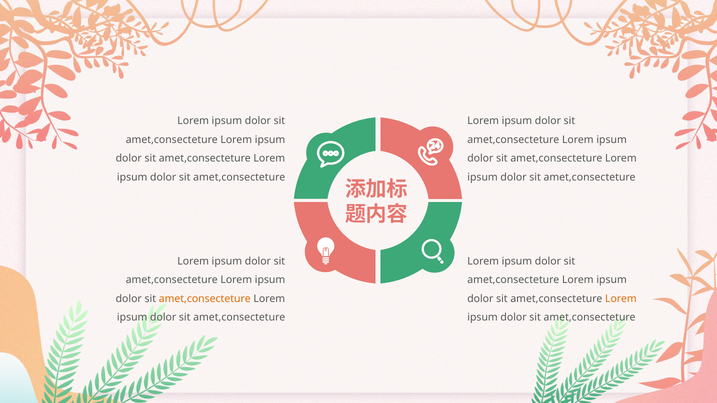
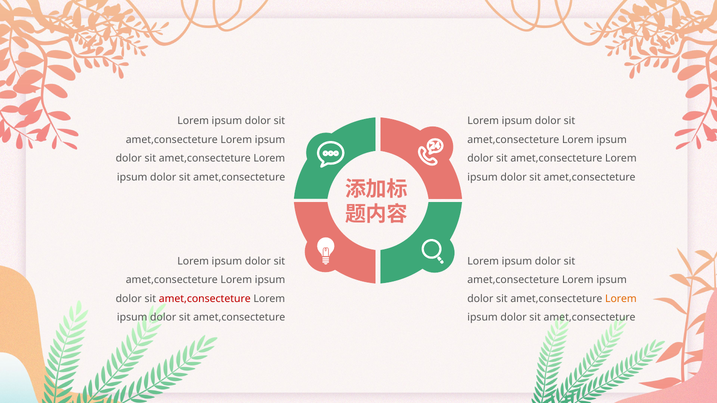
amet,consecteture colour: orange -> red (205, 299)
